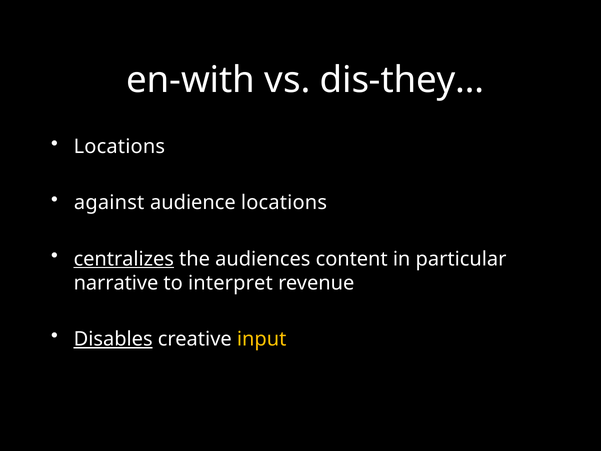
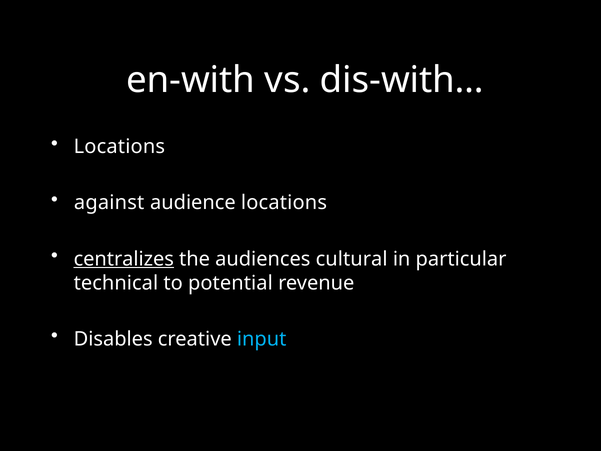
dis-they…: dis-they… -> dis-with… (402, 80)
content: content -> cultural (352, 259)
narrative: narrative -> technical (116, 283)
interpret: interpret -> potential (230, 283)
Disables underline: present -> none (113, 339)
input colour: yellow -> light blue (262, 339)
